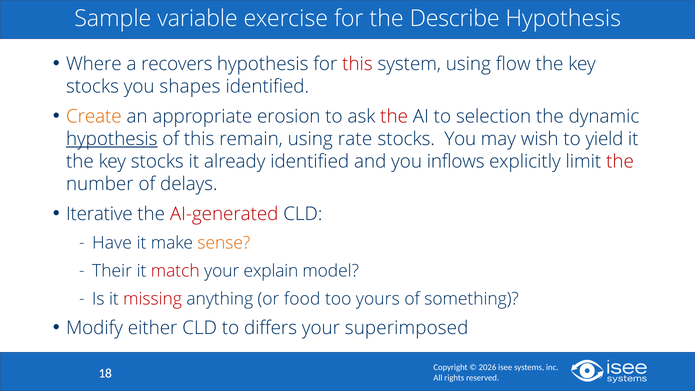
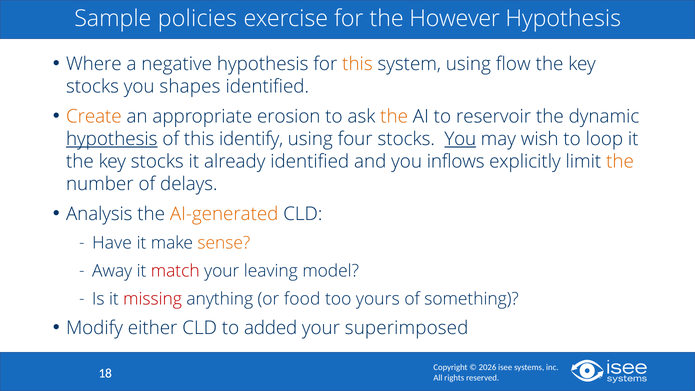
variable: variable -> policies (197, 18)
Describe: Describe -> However (455, 18)
recovers: recovers -> negative (177, 64)
this colour: red -> orange (357, 64)
the colour: red -> orange (394, 116)
selection: selection -> reservoir (494, 116)
remain: remain -> identify (251, 139)
rate: rate -> four (355, 139)
You underline: none -> present (460, 139)
yield: yield -> loop (604, 139)
the colour: red -> orange (620, 162)
Iterative: Iterative -> Analysis (99, 214)
AI-generated colour: red -> orange (224, 214)
Their: Their -> Away (112, 271)
explain: explain -> leaving (271, 271)
differs: differs -> added (271, 328)
